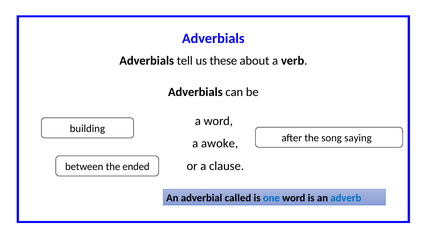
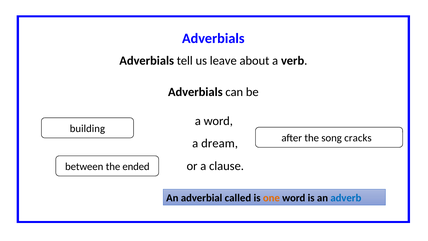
these: these -> leave (223, 61)
saying: saying -> cracks (358, 138)
awoke: awoke -> dream (220, 143)
one colour: blue -> orange (271, 198)
